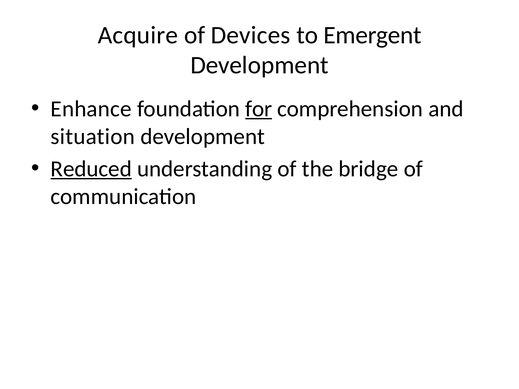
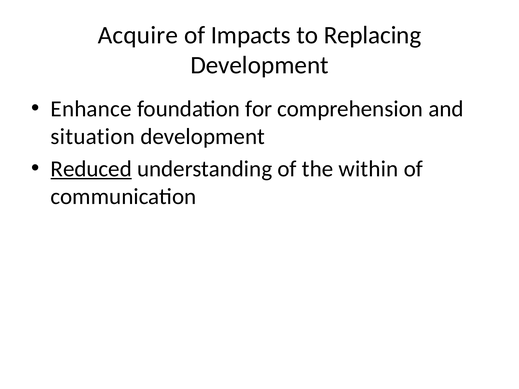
Devices: Devices -> Impacts (251, 35)
Emergent: Emergent -> Replacing (372, 35)
for underline: present -> none (259, 109)
bridge: bridge -> within (368, 169)
